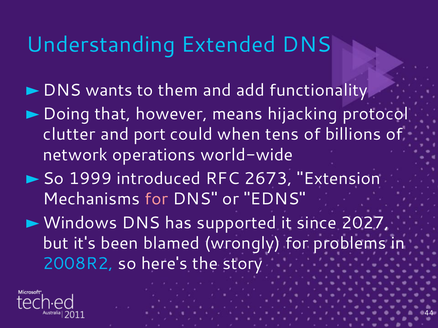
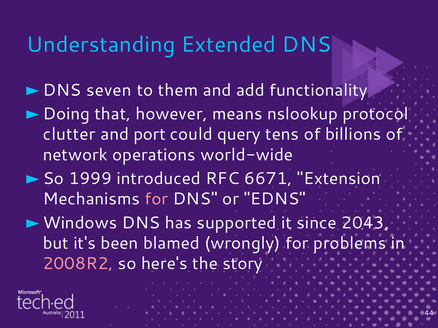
wants: wants -> seven (109, 90)
hijacking: hijacking -> nslookup (303, 114)
when: when -> query (239, 135)
2673: 2673 -> 6671 (268, 179)
2027: 2027 -> 2043 (365, 223)
2008R2 colour: light blue -> pink (78, 264)
